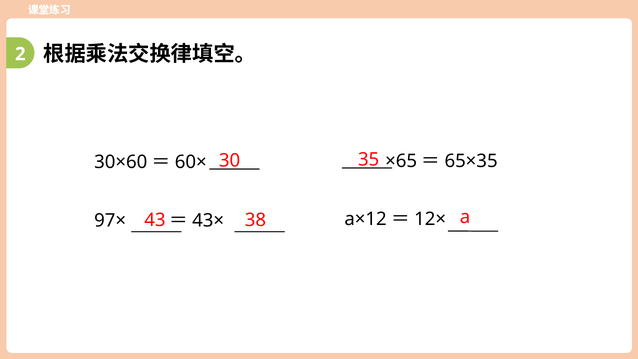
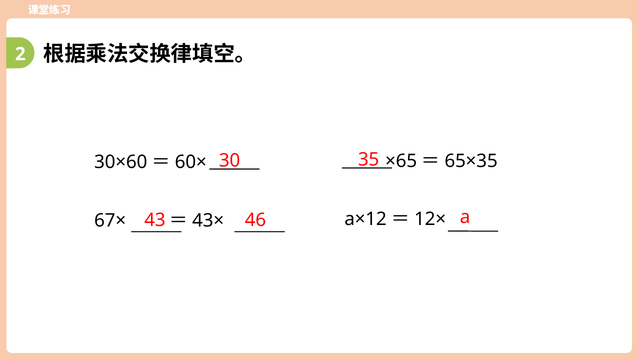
38: 38 -> 46 (255, 220)
97×: 97× -> 67× (110, 220)
